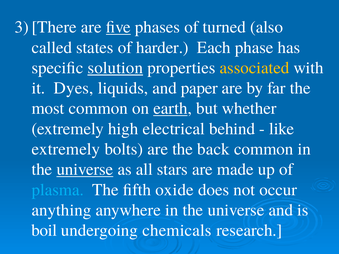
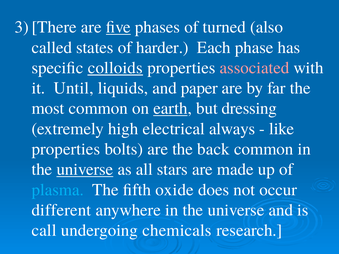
solution: solution -> colloids (115, 68)
associated colour: yellow -> pink (254, 68)
Dyes: Dyes -> Until (74, 88)
whether: whether -> dressing (249, 108)
behind: behind -> always (232, 129)
extremely: extremely -> properties (66, 149)
anything: anything -> different (61, 210)
boil: boil -> call (44, 231)
